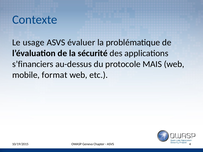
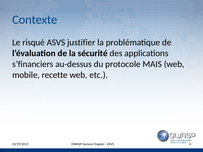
usage: usage -> risqué (34, 43)
évaluer: évaluer -> justifier (81, 43)
format: format -> recette (55, 75)
